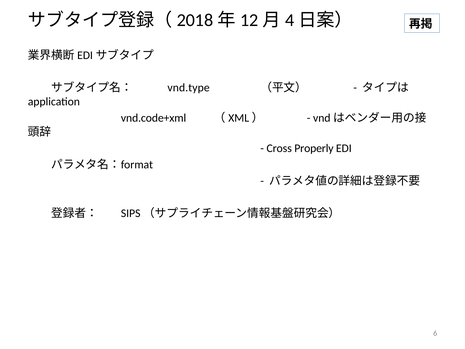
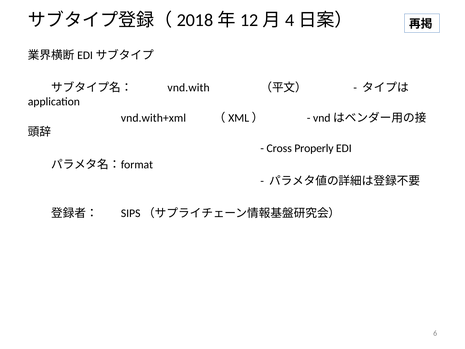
vnd.type: vnd.type -> vnd.with (189, 88)
vnd.code+xml: vnd.code+xml -> vnd.with+xml (153, 118)
